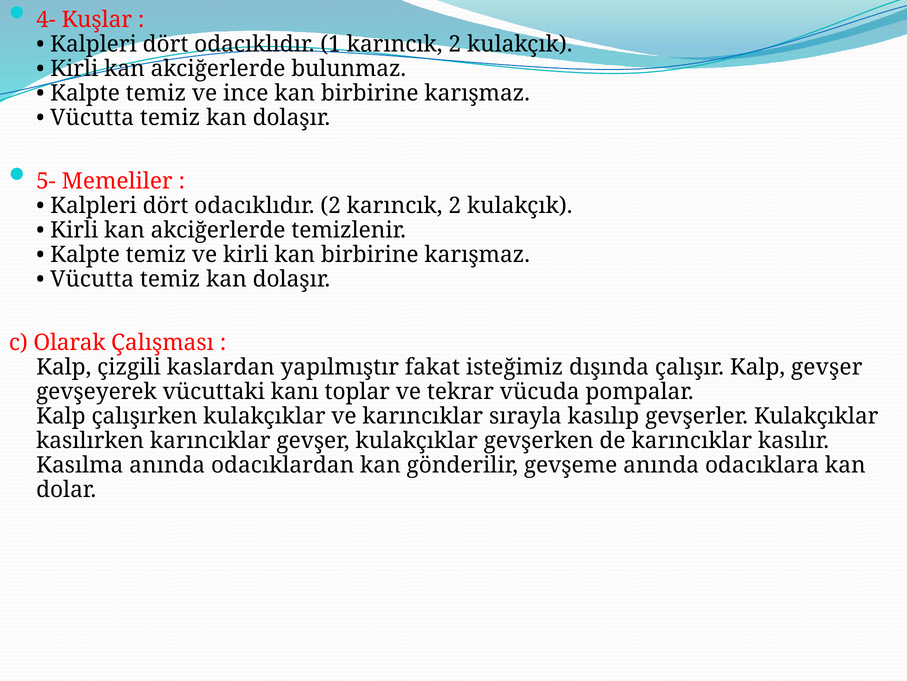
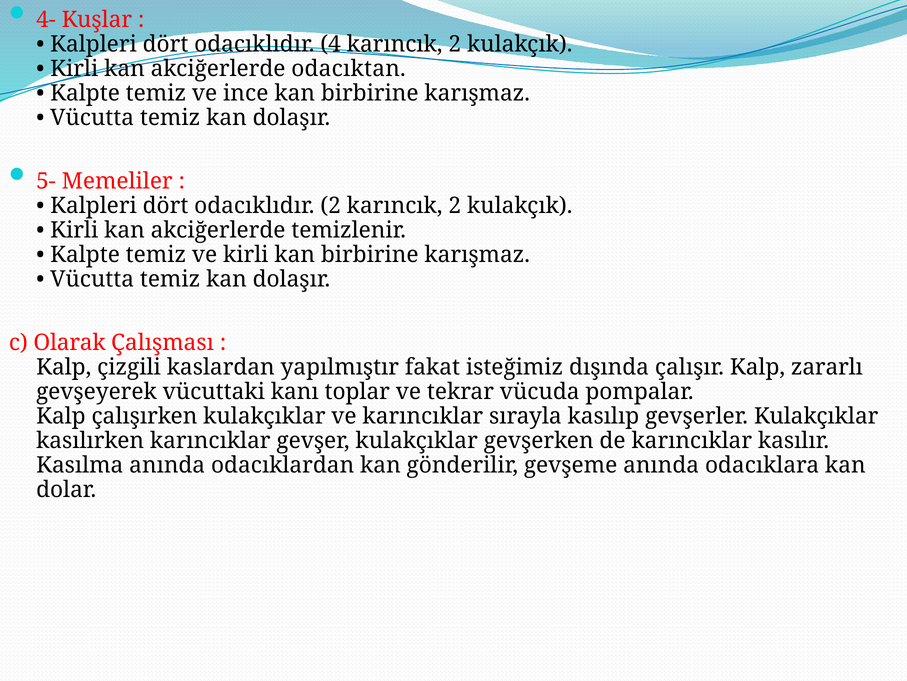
1: 1 -> 4 (331, 44)
bulunmaz: bulunmaz -> odacıktan (349, 69)
Kalp gevşer: gevşer -> zararlı (827, 367)
